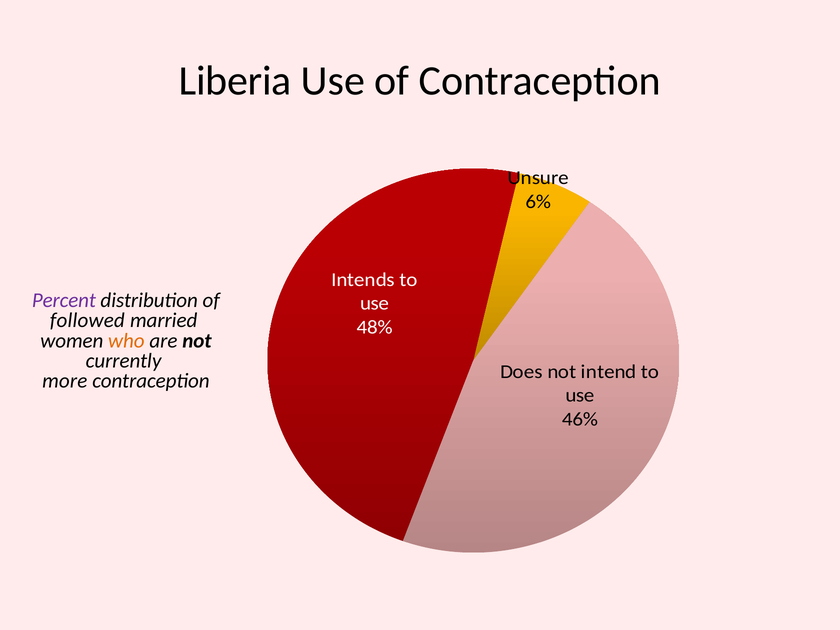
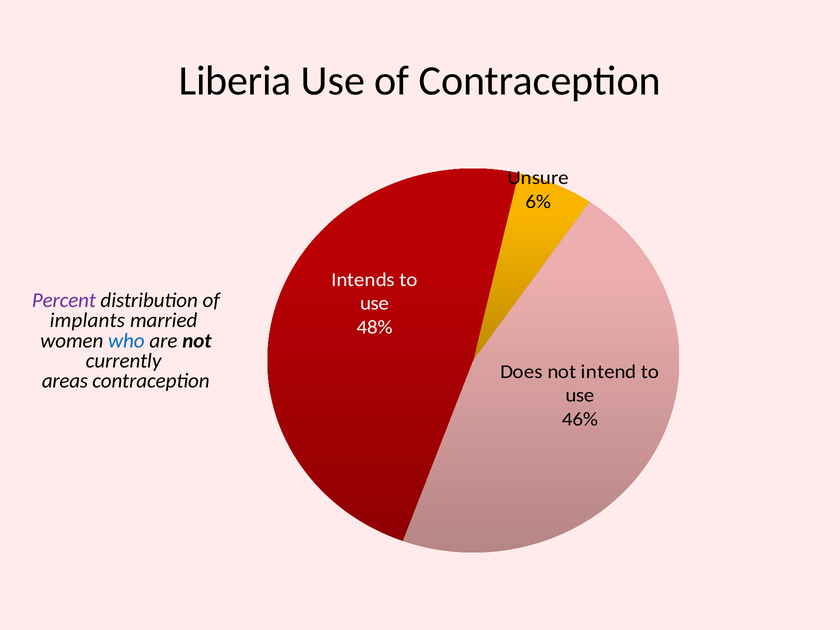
followed: followed -> implants (87, 320)
who colour: orange -> blue (126, 341)
more: more -> areas (65, 381)
